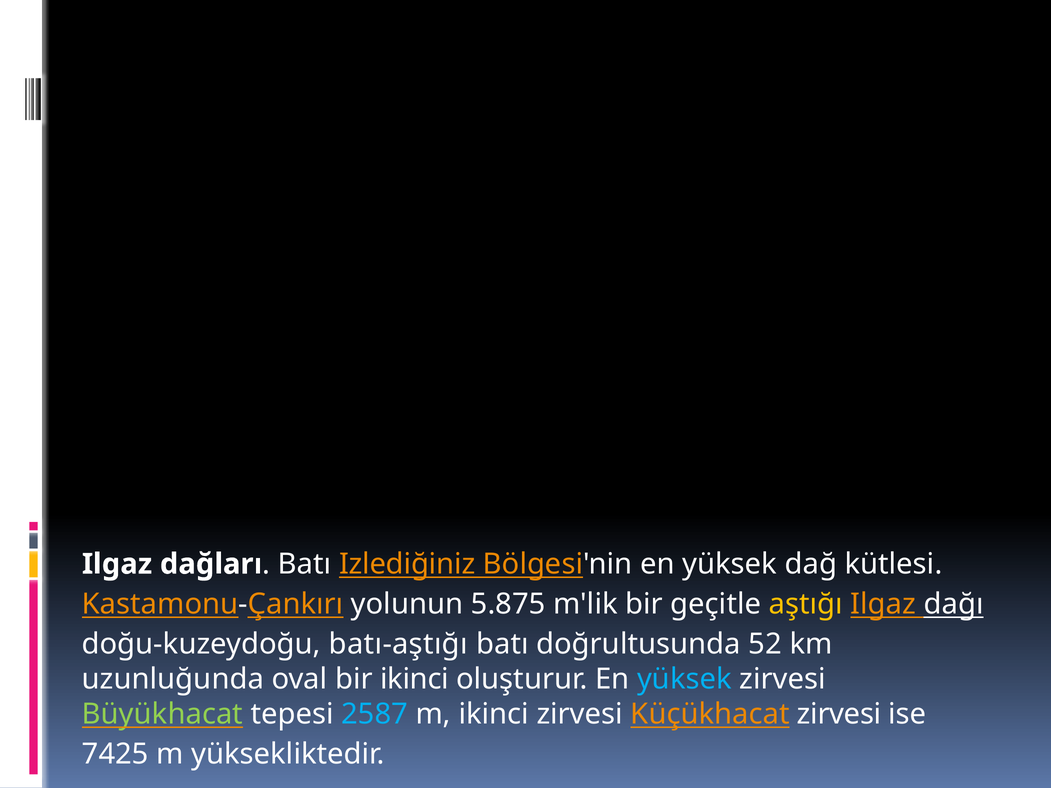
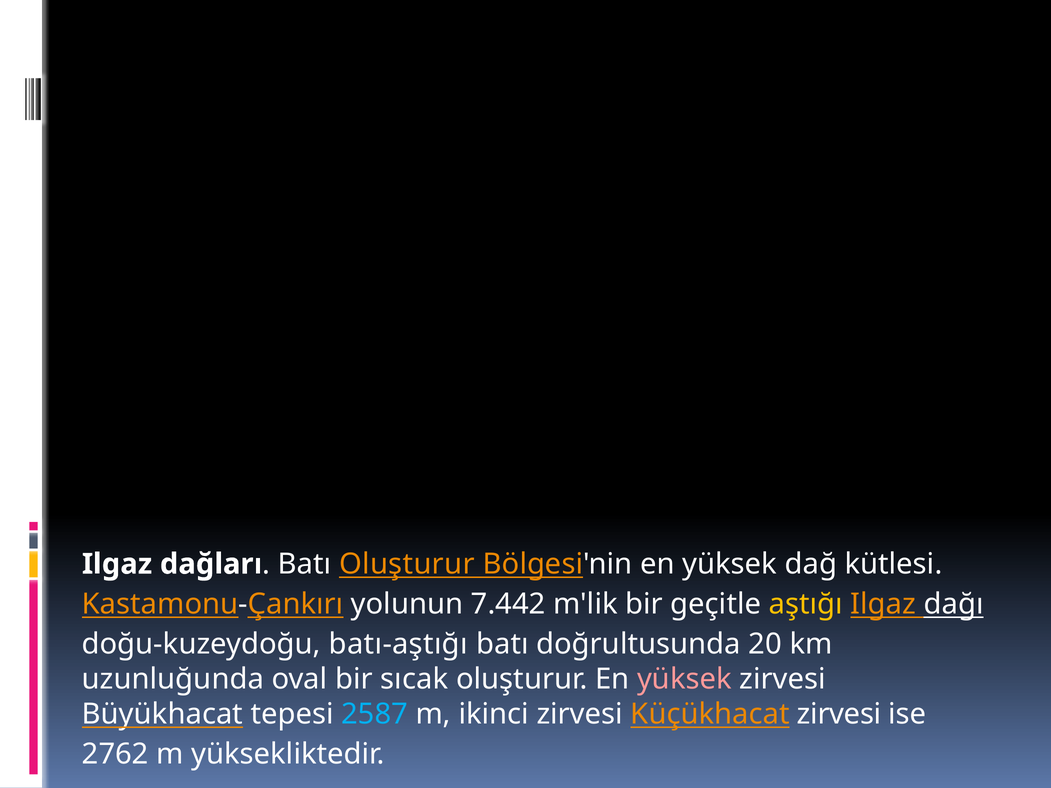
Batı Izlediğiniz: Izlediğiniz -> Oluşturur (407, 564)
5.875: 5.875 -> 7.442 (508, 604)
52: 52 -> 20 (765, 644)
bir ikinci: ikinci -> sıcak (414, 679)
yüksek colour: light blue -> pink (684, 679)
Büyükhacat colour: light green -> white (162, 714)
7425: 7425 -> 2762 (115, 754)
